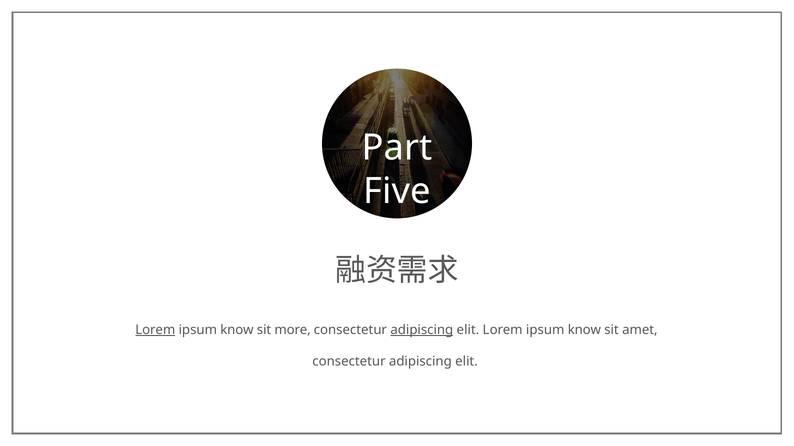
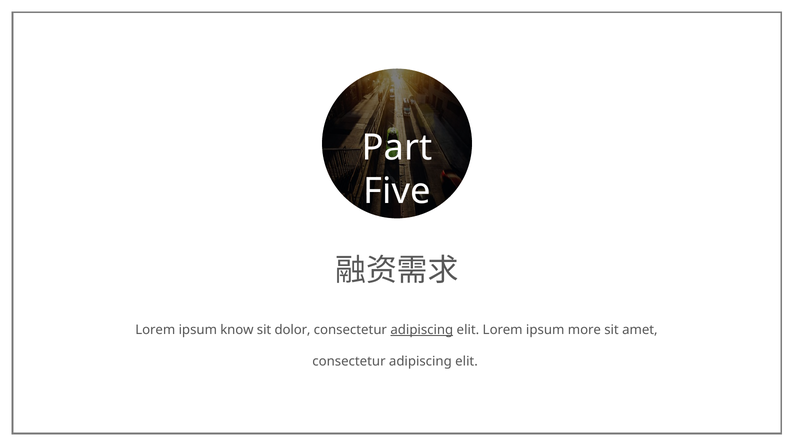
Lorem underline: present -> none (155, 330)
more: more -> dolor (293, 330)
elit Lorem ipsum know: know -> more (584, 330)
